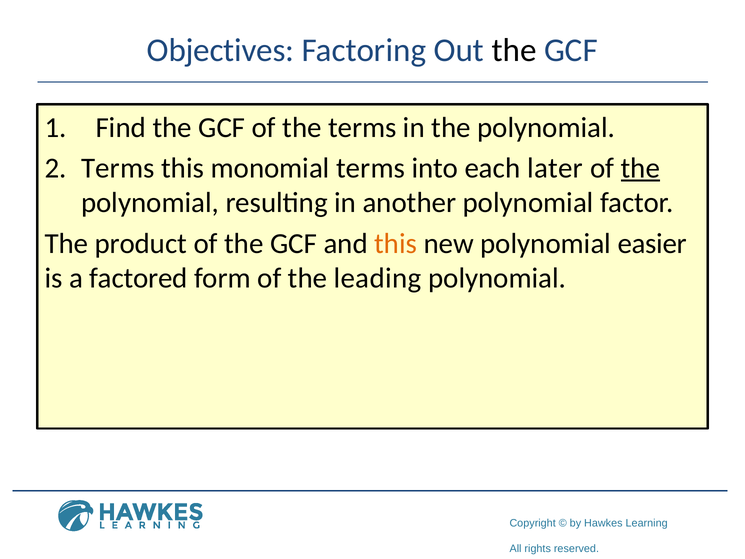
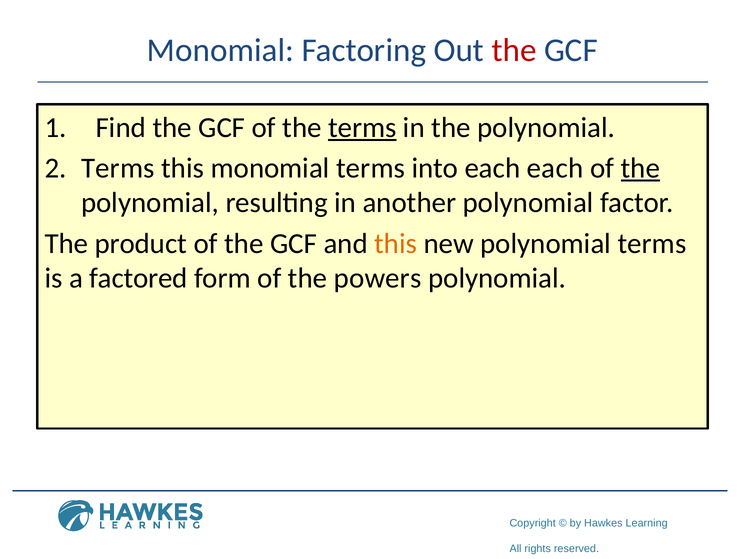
Objectives: Objectives -> Monomial (220, 50)
the colour: black -> red (514, 50)
terms underline: none -> present (362, 127)
each later: later -> each (555, 168)
polynomial easier: easier -> terms (652, 243)
leading: leading -> powers (378, 278)
